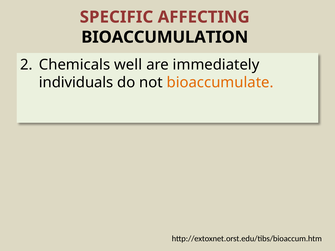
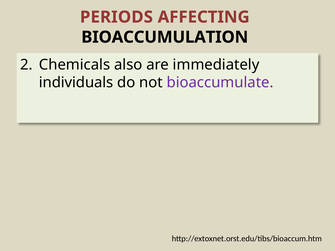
SPECIFIC: SPECIFIC -> PERIODS (116, 17)
well: well -> also (128, 65)
bioaccumulate colour: orange -> purple (220, 83)
